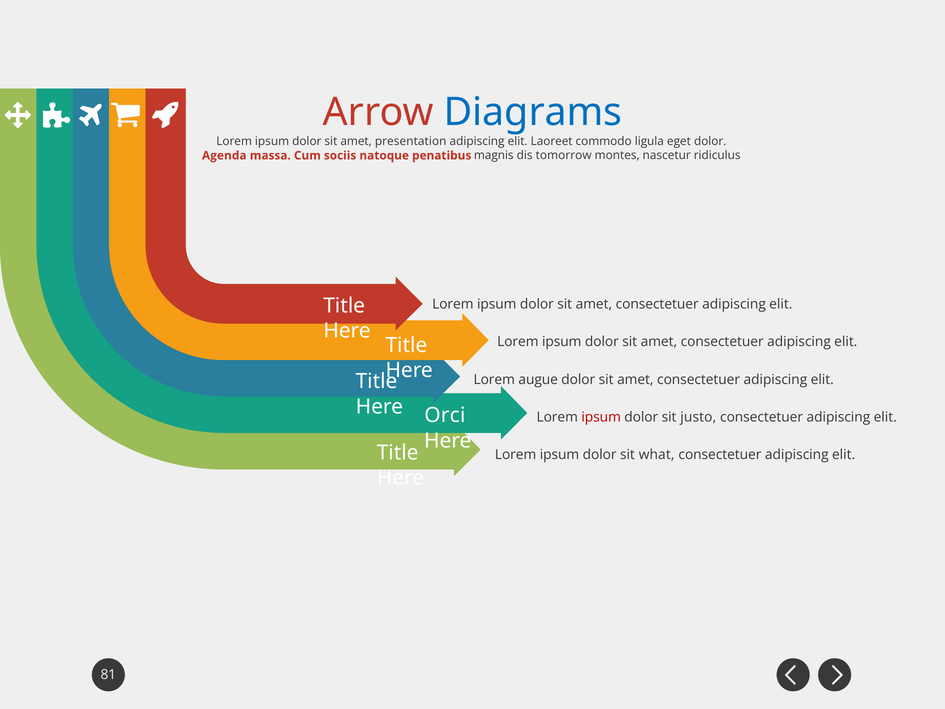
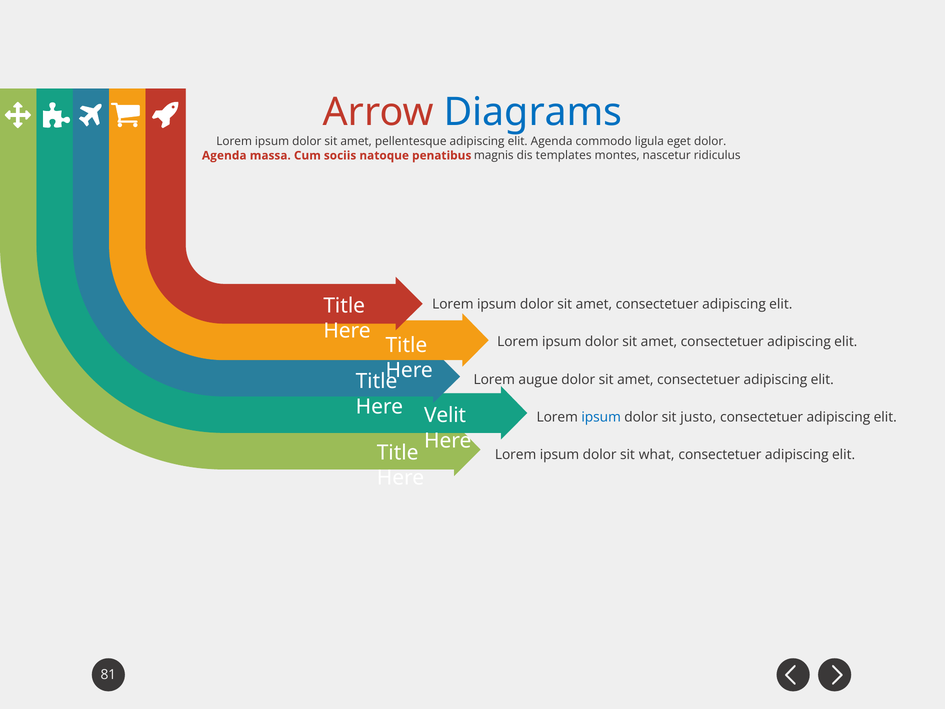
presentation: presentation -> pellentesque (411, 141)
elit Laoreet: Laoreet -> Agenda (552, 141)
tomorrow: tomorrow -> templates (564, 155)
Orci: Orci -> Velit (445, 415)
ipsum colour: red -> blue (601, 417)
